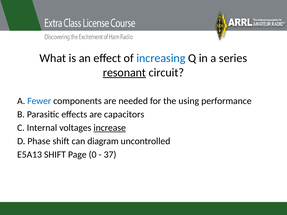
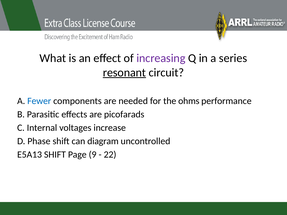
increasing colour: blue -> purple (161, 58)
using: using -> ohms (189, 101)
capacitors: capacitors -> picofarads (124, 114)
increase underline: present -> none (110, 128)
0: 0 -> 9 (93, 155)
37: 37 -> 22 (110, 155)
